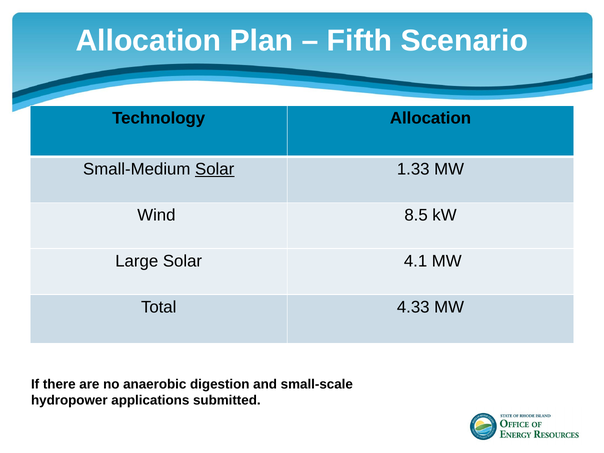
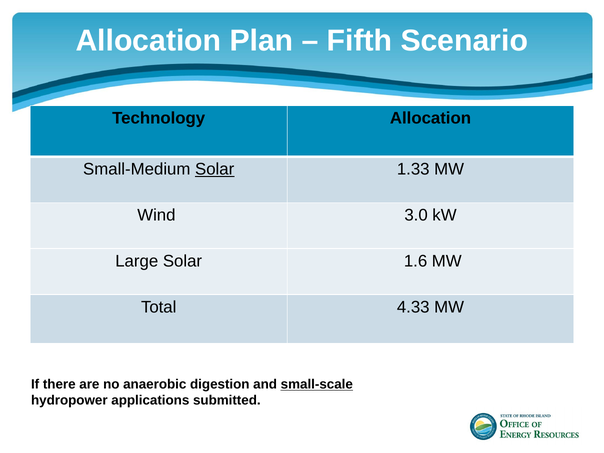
8.5: 8.5 -> 3.0 (416, 215)
4.1: 4.1 -> 1.6 (416, 261)
small-scale underline: none -> present (317, 384)
